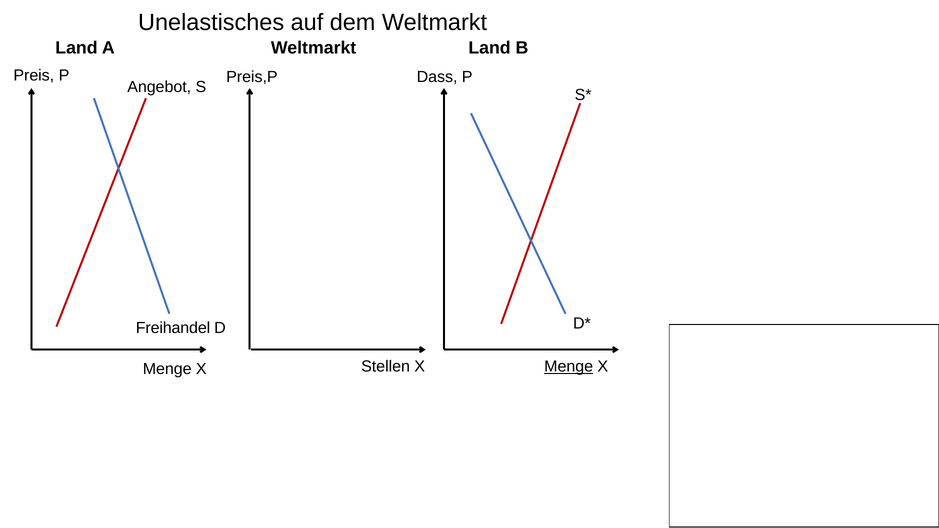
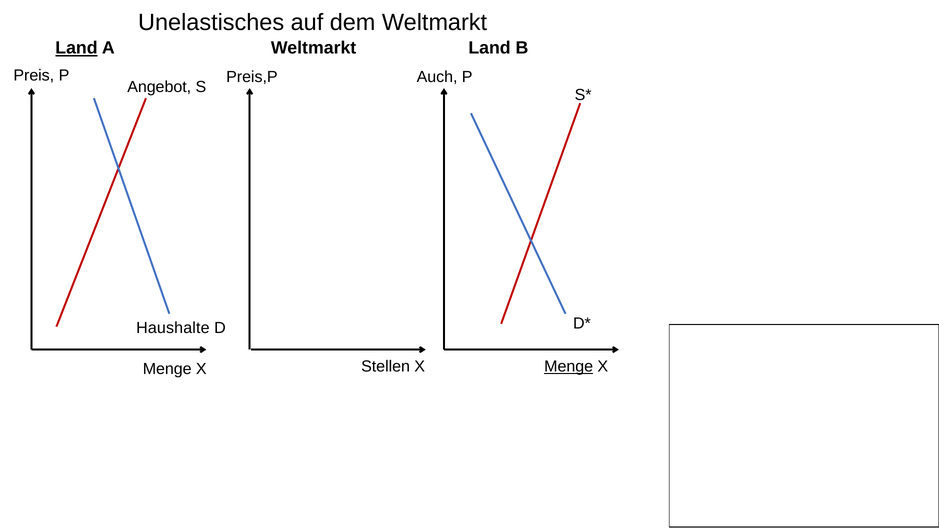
Land underline: none -> present (76, 48)
Dass: Dass -> Auch (437, 77)
Freihandel: Freihandel -> Haushalte (173, 328)
